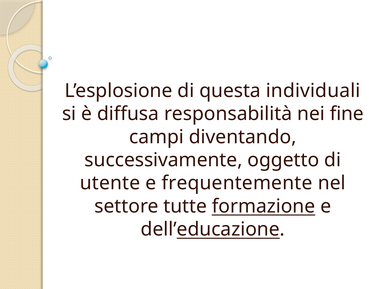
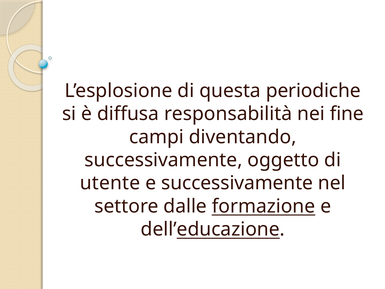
individuali: individuali -> periodiche (313, 91)
e frequentemente: frequentemente -> successivamente (237, 183)
tutte: tutte -> dalle (185, 206)
